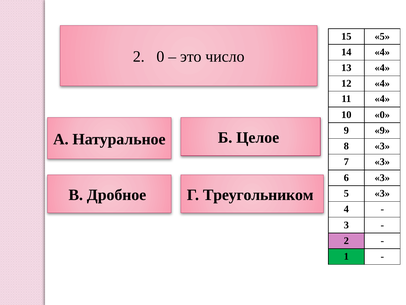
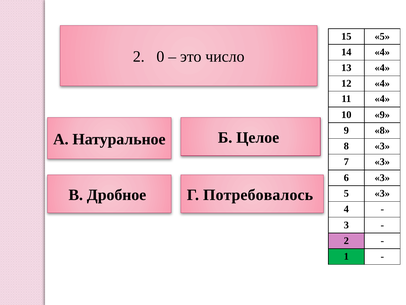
10 0: 0 -> 9 (382, 115)
9 9: 9 -> 8 (382, 130)
Треугольником: Треугольником -> Потребовалось (258, 195)
